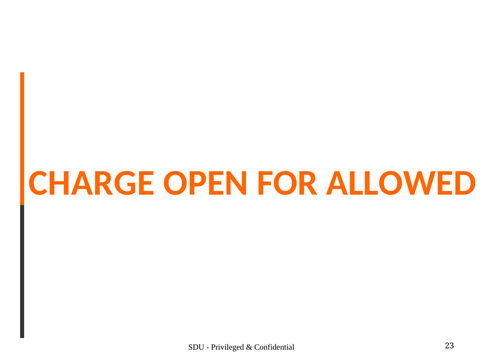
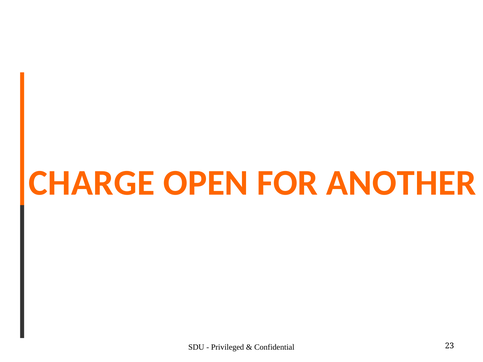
ALLOWED: ALLOWED -> ANOTHER (401, 183)
